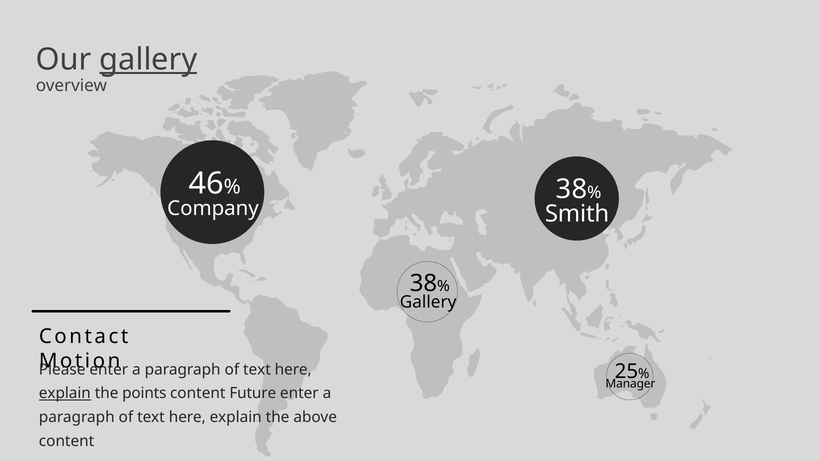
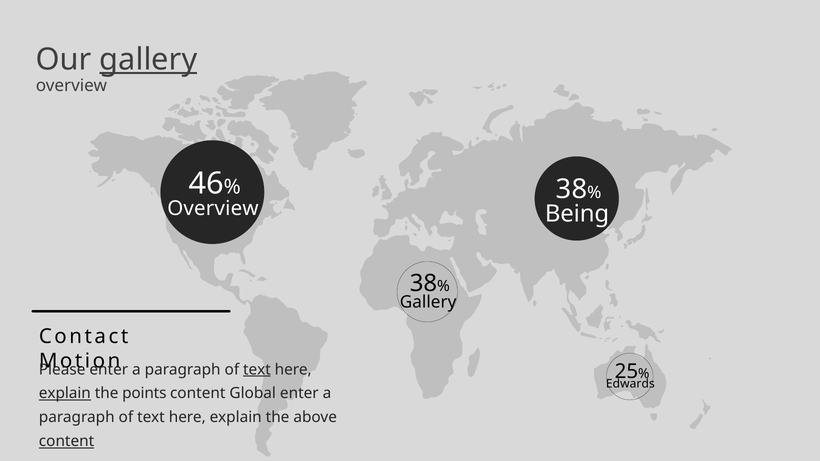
Company: Company -> Overview (213, 209)
Smith: Smith -> Being (577, 214)
text underline: none -> present (257, 370)
Manager: Manager -> Edwards (630, 384)
Future: Future -> Global (253, 394)
content underline: none -> present (67, 442)
